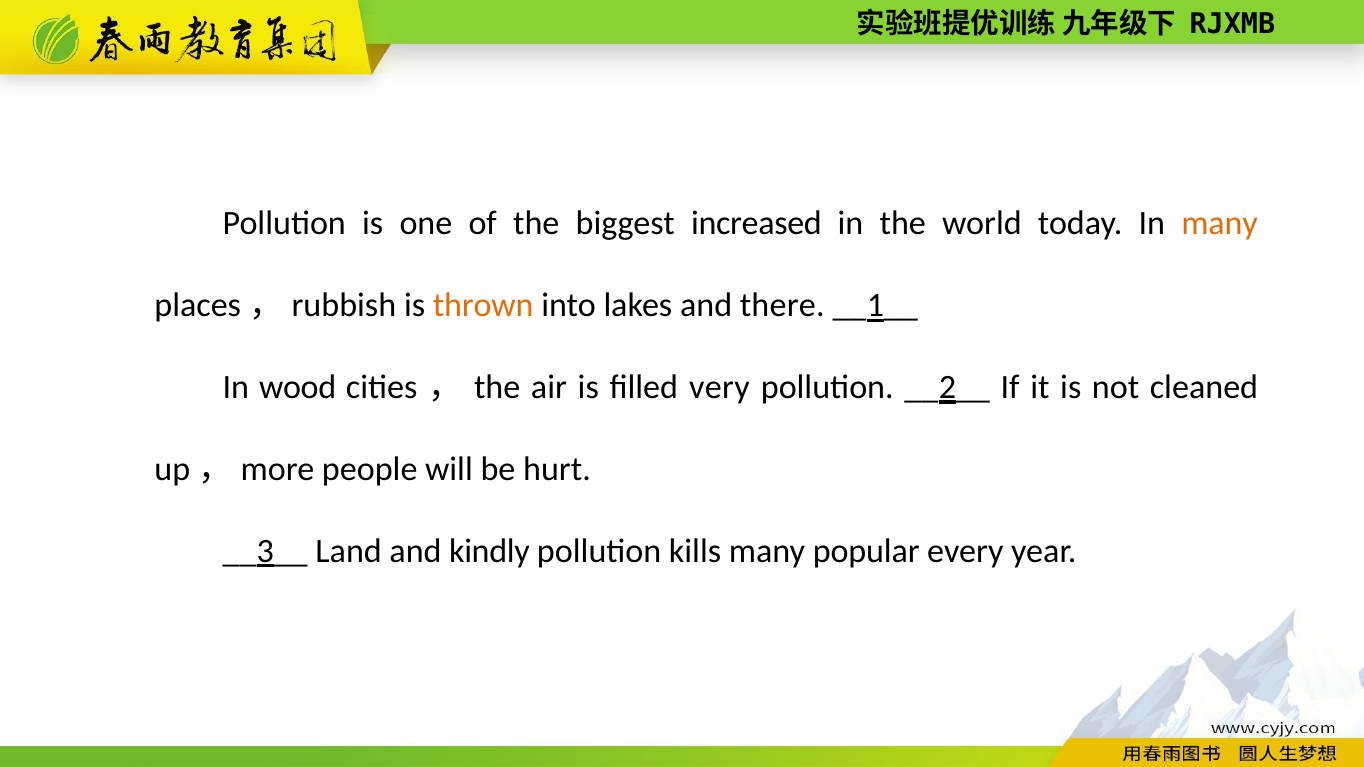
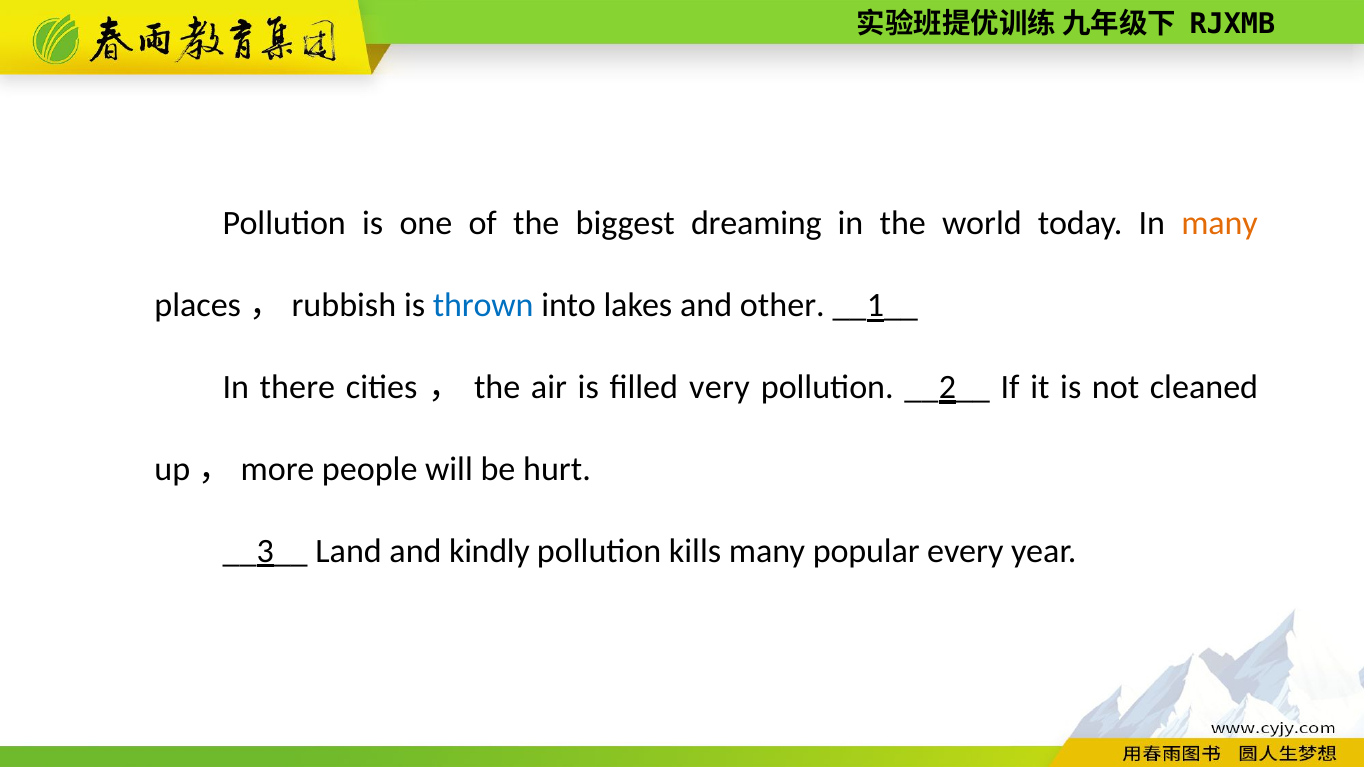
increased: increased -> dreaming (756, 224)
thrown colour: orange -> blue (483, 306)
there: there -> other (782, 306)
wood: wood -> there (297, 387)
